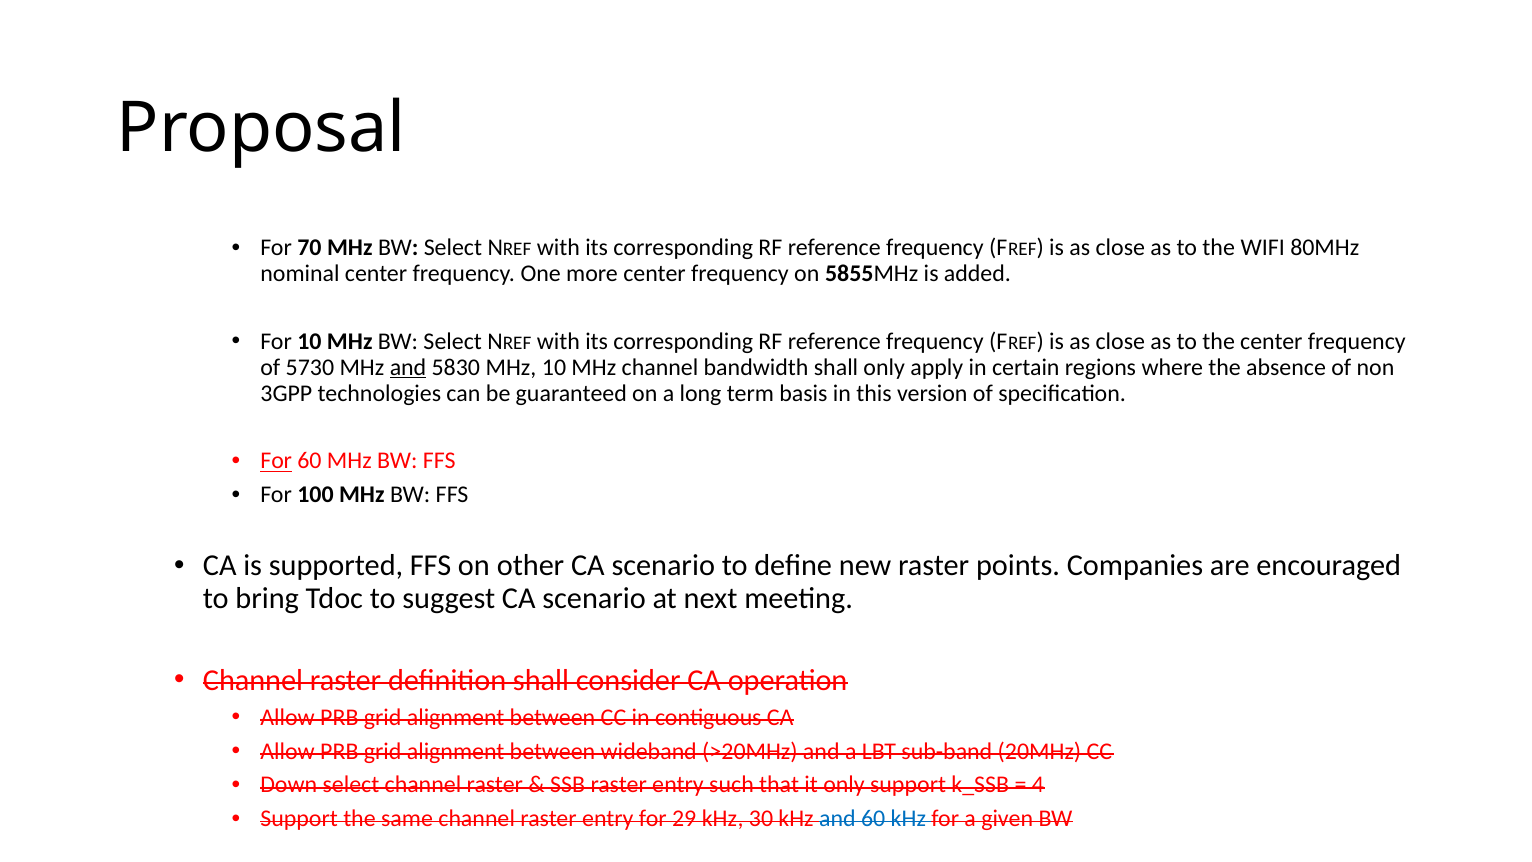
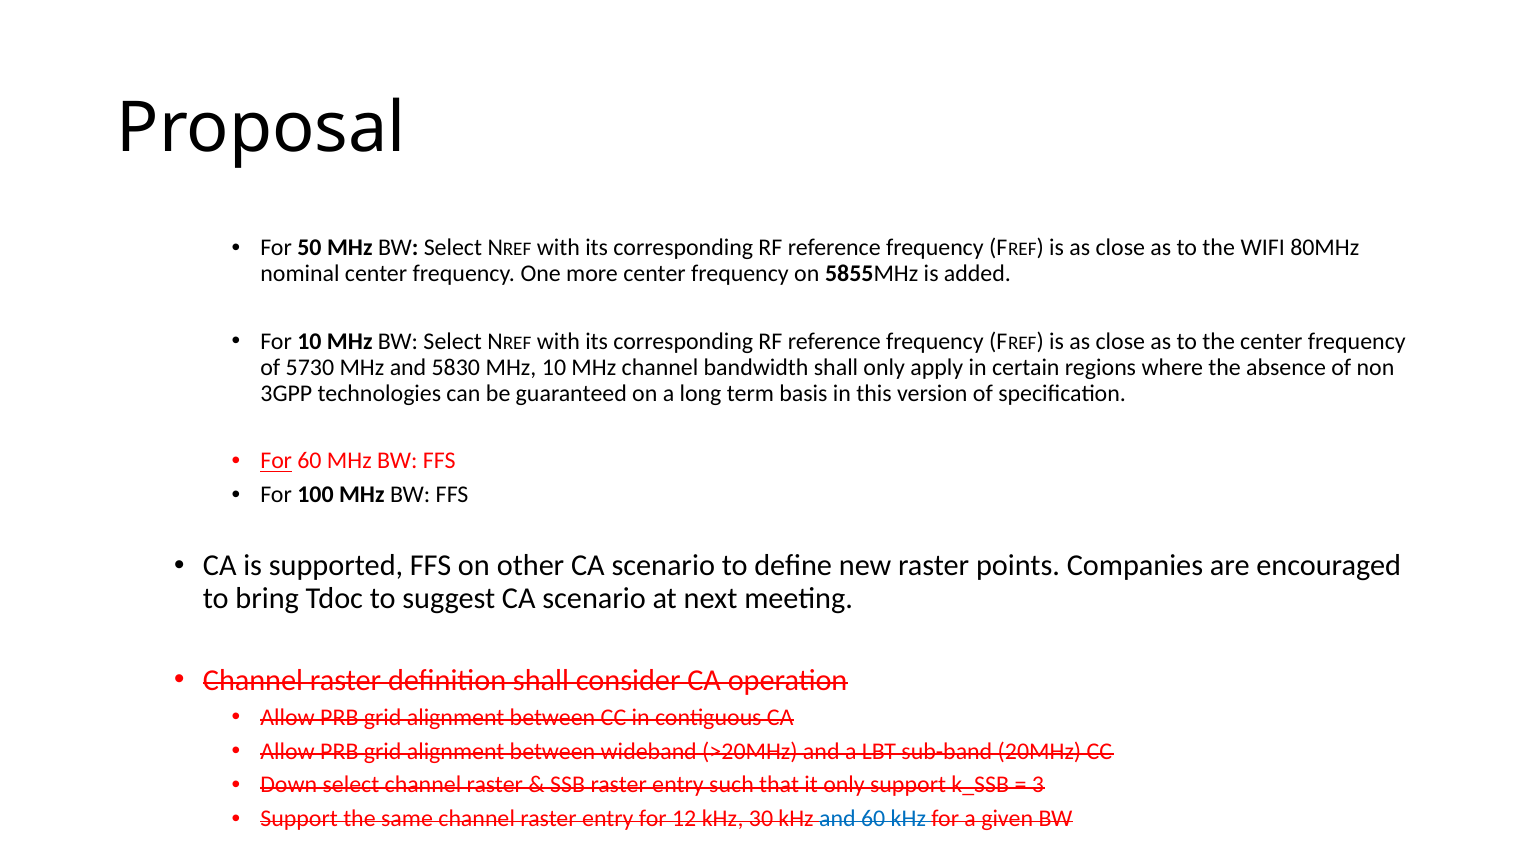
70: 70 -> 50 (310, 248)
and underline: present -> none (408, 367)
4: 4 -> 3 (1038, 785)
29: 29 -> 12 (684, 819)
